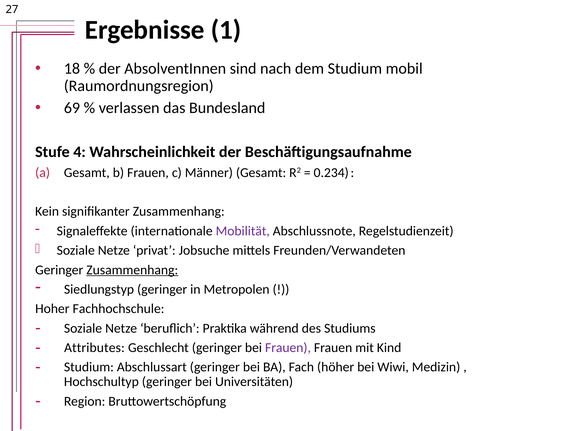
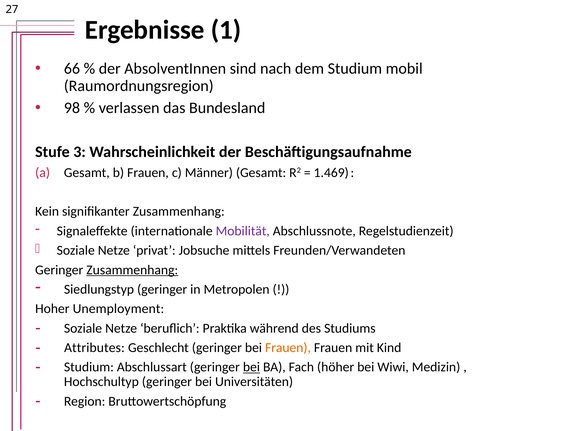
18: 18 -> 66 (72, 69)
69: 69 -> 98 (72, 108)
4: 4 -> 3 (80, 152)
0.234: 0.234 -> 1.469 (331, 173)
Fachhochschule: Fachhochschule -> Unemployment (118, 309)
Frauen colour: purple -> orange (288, 348)
bei underline: none -> present (251, 367)
